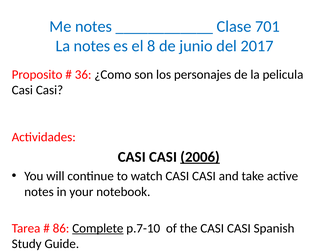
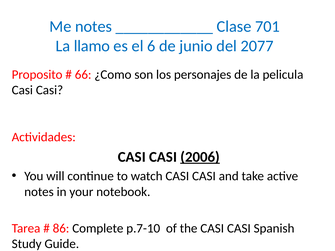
La notes: notes -> llamo (92, 46)
8: 8 -> 6 (151, 46)
2017: 2017 -> 2077 (257, 46)
36: 36 -> 66 (83, 75)
Complete underline: present -> none (98, 228)
